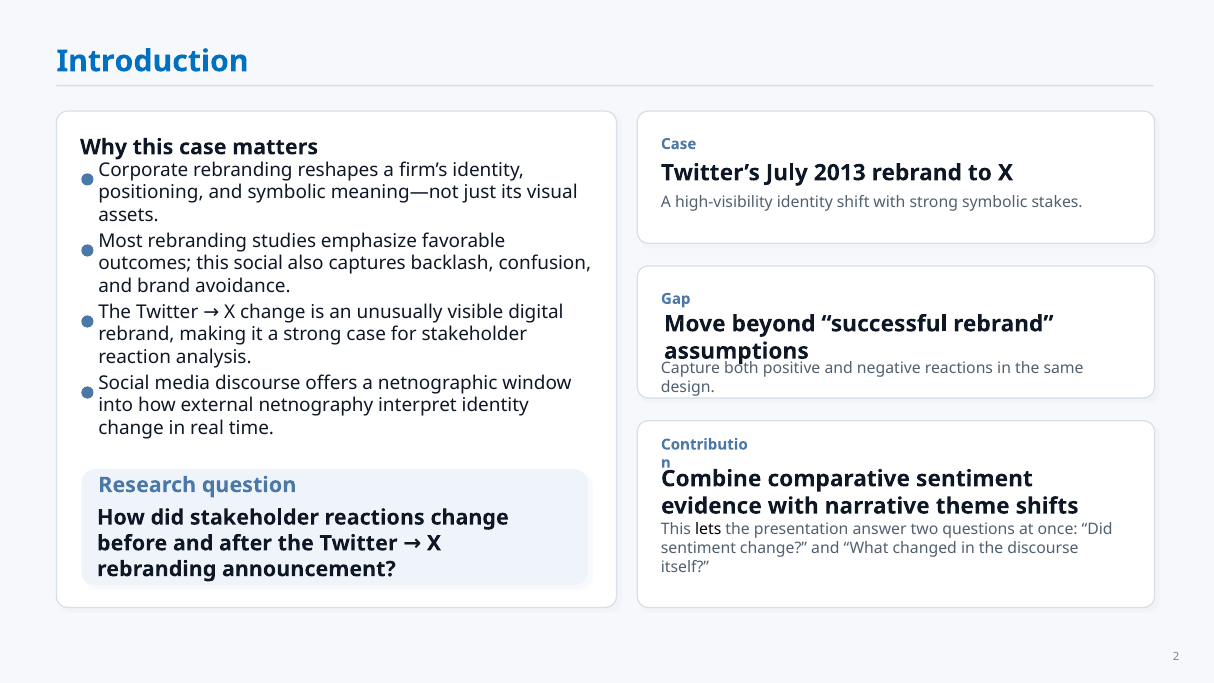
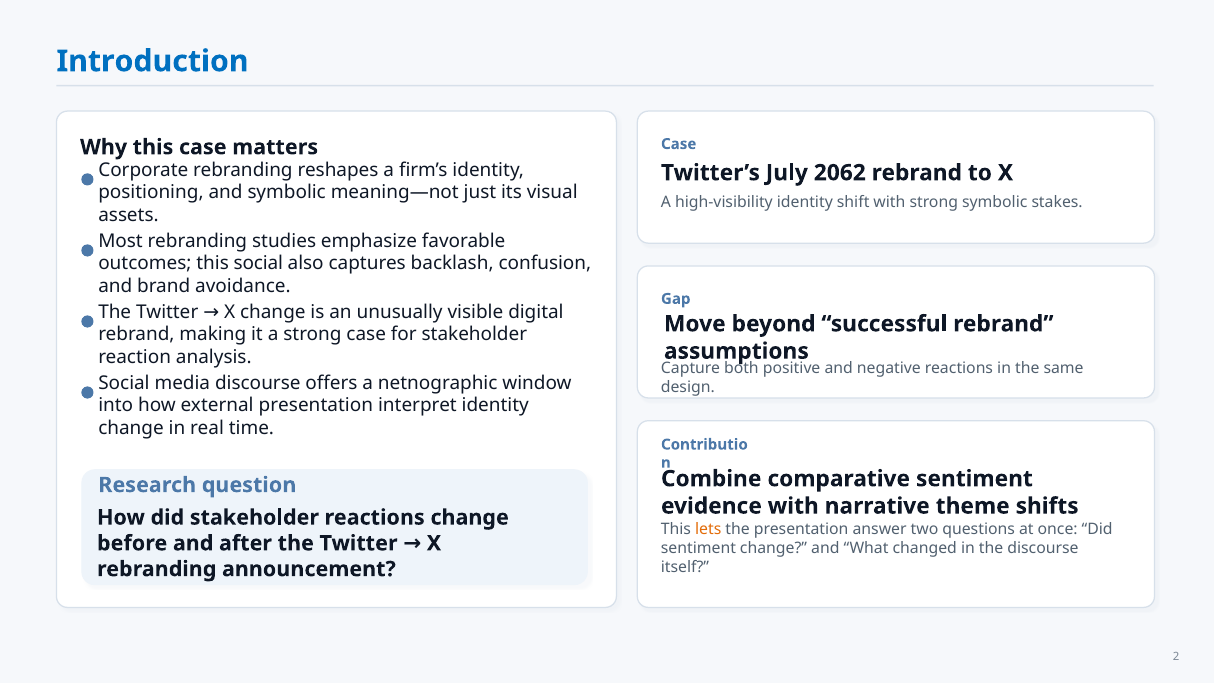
2013: 2013 -> 2062 (840, 173)
external netnography: netnography -> presentation (316, 406)
lets colour: black -> orange (708, 529)
